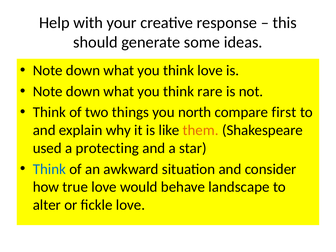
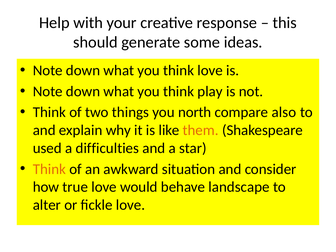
rare: rare -> play (210, 91)
first: first -> also (284, 112)
protecting: protecting -> difficulties (107, 148)
Think colour: blue -> orange (49, 169)
